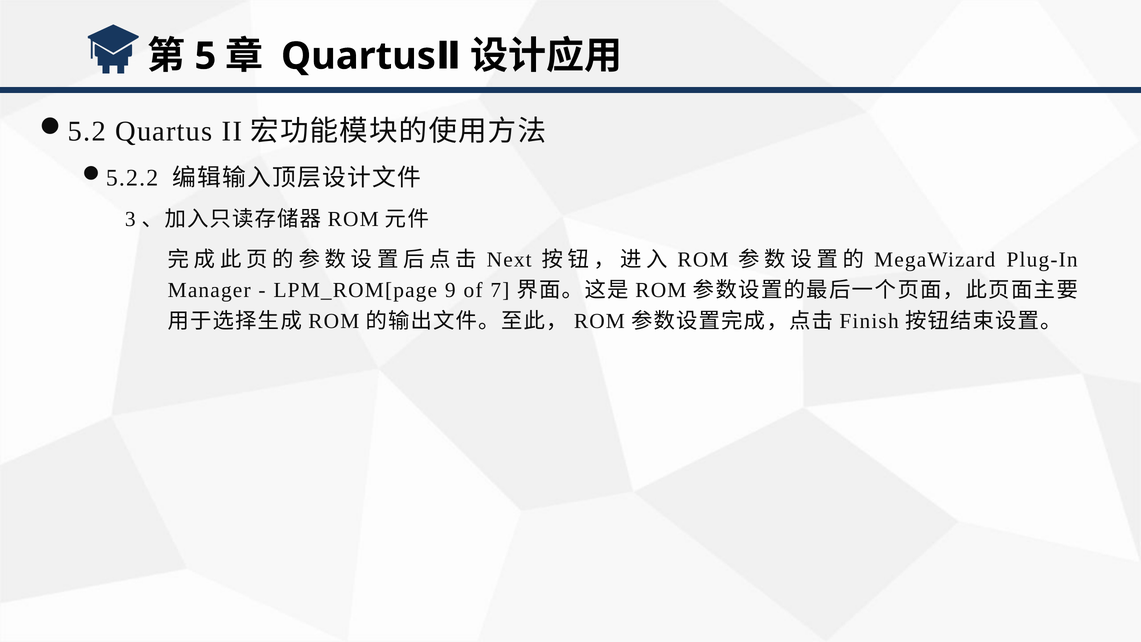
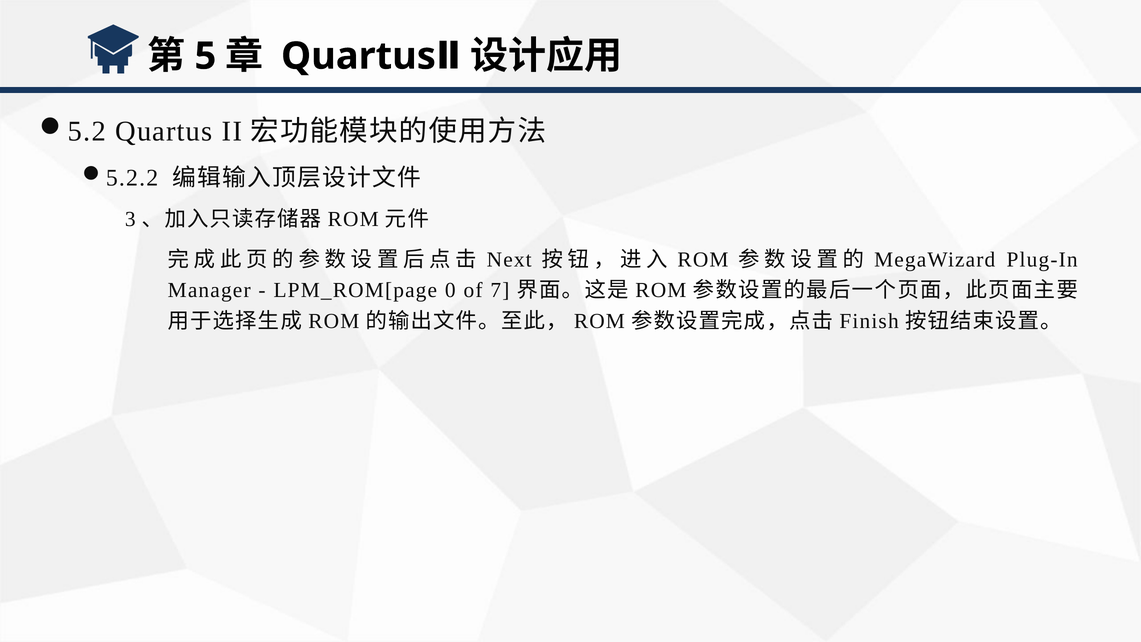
9: 9 -> 0 (450, 290)
